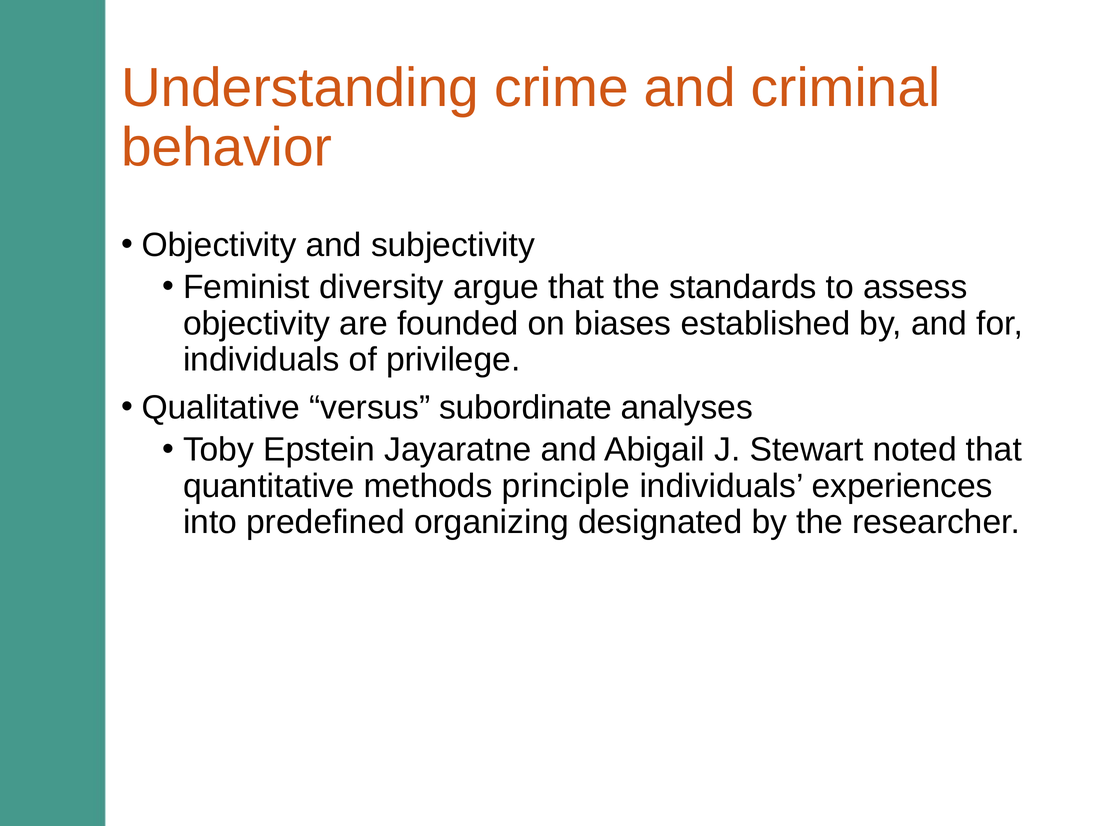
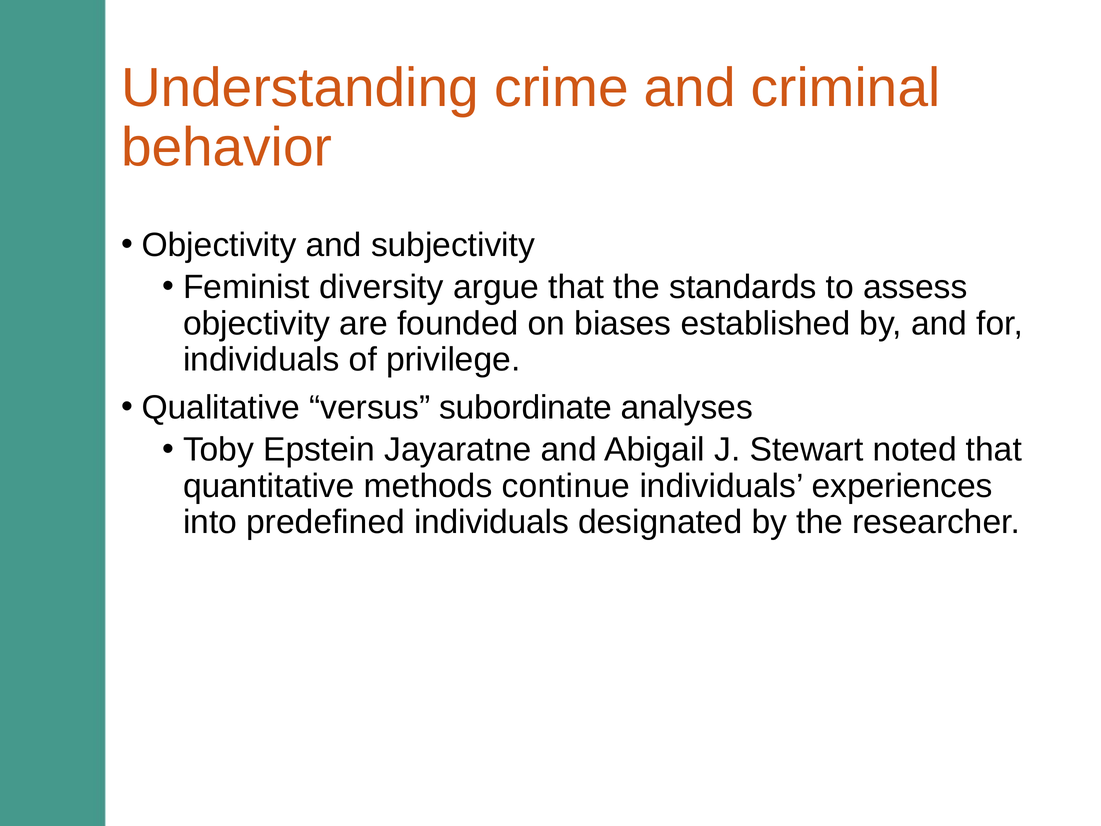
principle: principle -> continue (566, 486)
predefined organizing: organizing -> individuals (492, 522)
